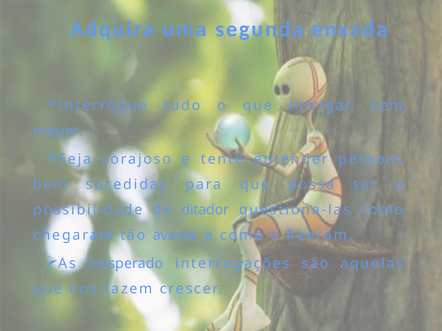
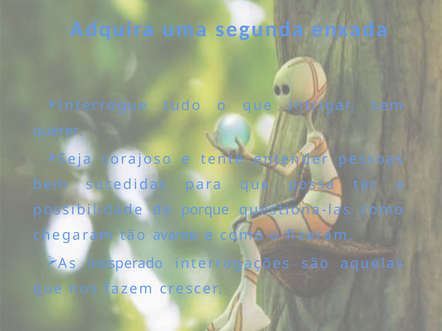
requer: requer -> querer (58, 131)
ditador: ditador -> porque (205, 210)
